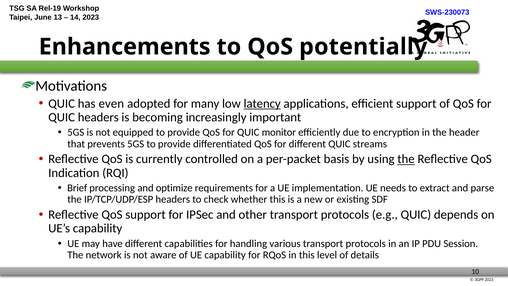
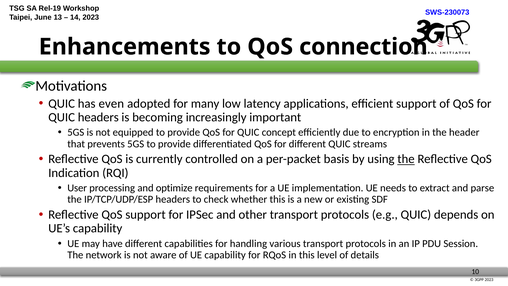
potentially: potentially -> connection (363, 47)
latency underline: present -> none (262, 103)
monitor: monitor -> concept (279, 132)
Brief: Brief -> User (77, 188)
